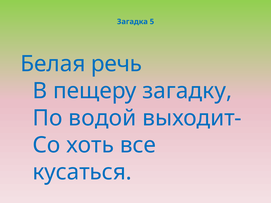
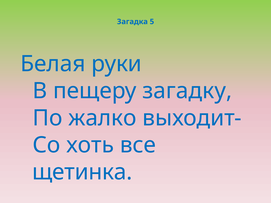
речь: речь -> руки (117, 64)
водой: водой -> жалко (102, 118)
кусаться: кусаться -> щетинка (82, 172)
